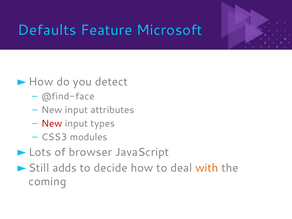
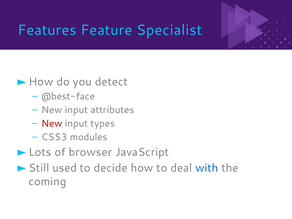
Defaults: Defaults -> Features (47, 30)
Microsoft: Microsoft -> Specialist (169, 30)
@find-face: @find-face -> @best-face (68, 96)
adds: adds -> used (65, 168)
with colour: orange -> blue (207, 168)
